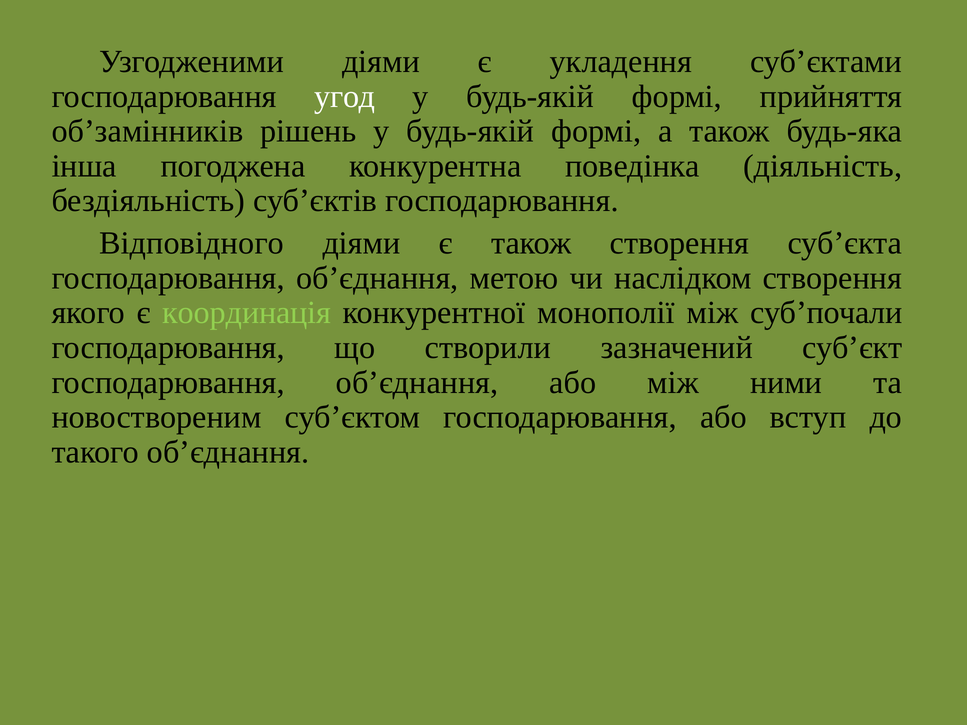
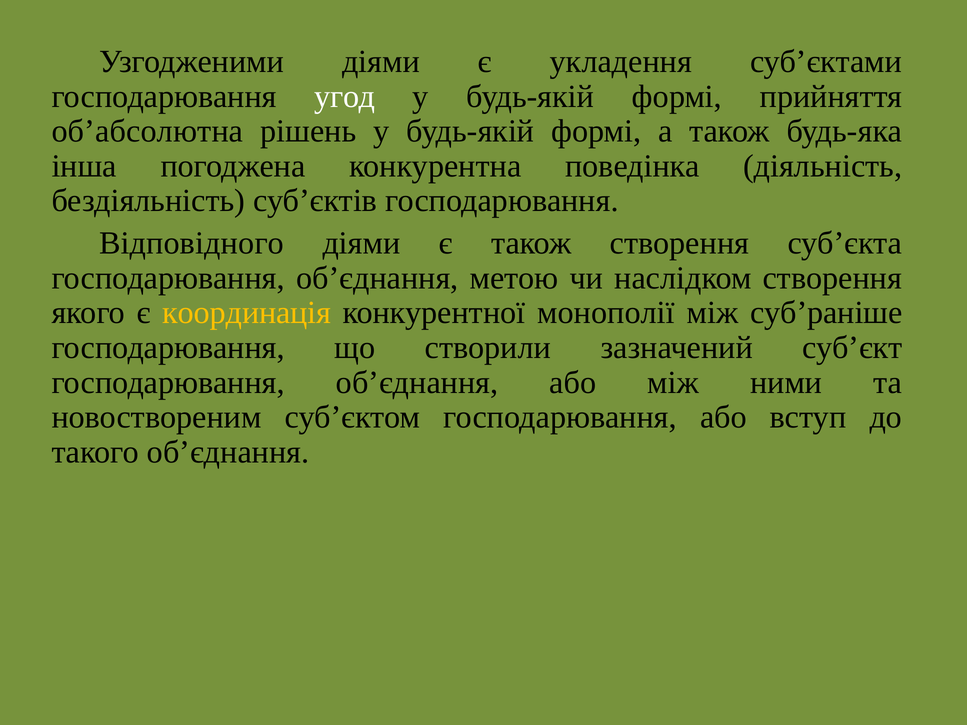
об’замінників: об’замінників -> об’абсолютна (147, 131)
координація colour: light green -> yellow (247, 313)
суб’почали: суб’почали -> суб’раніше (826, 313)
